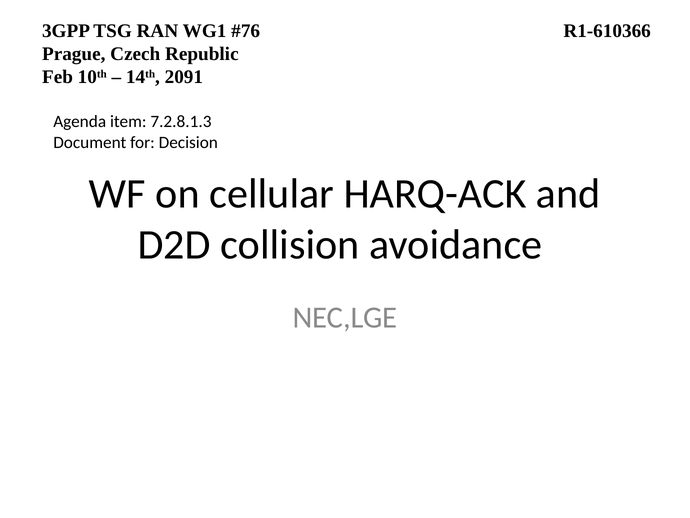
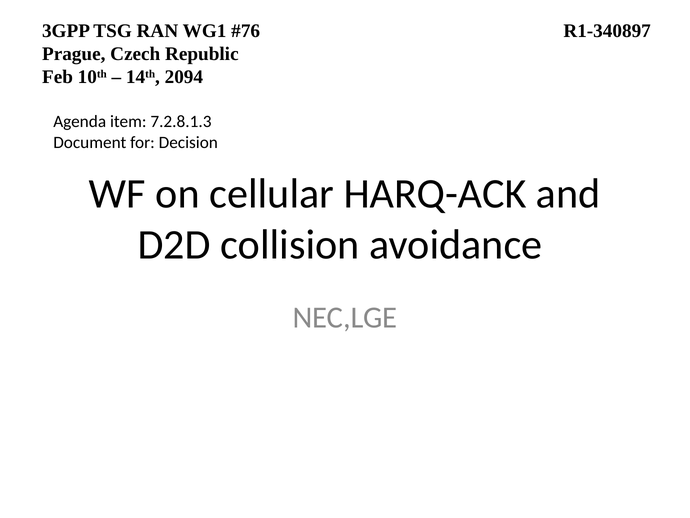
R1-610366: R1-610366 -> R1-340897 (607, 31)
2091: 2091 -> 2094 (184, 77)
